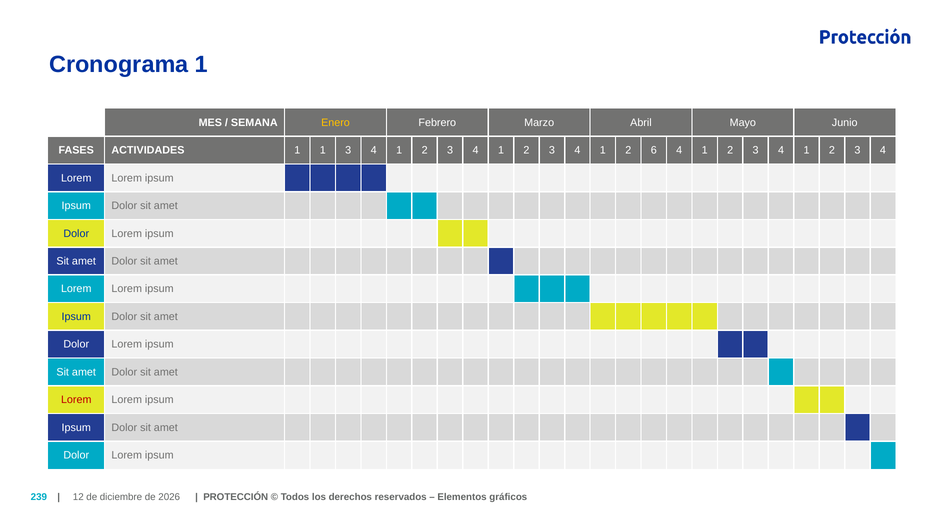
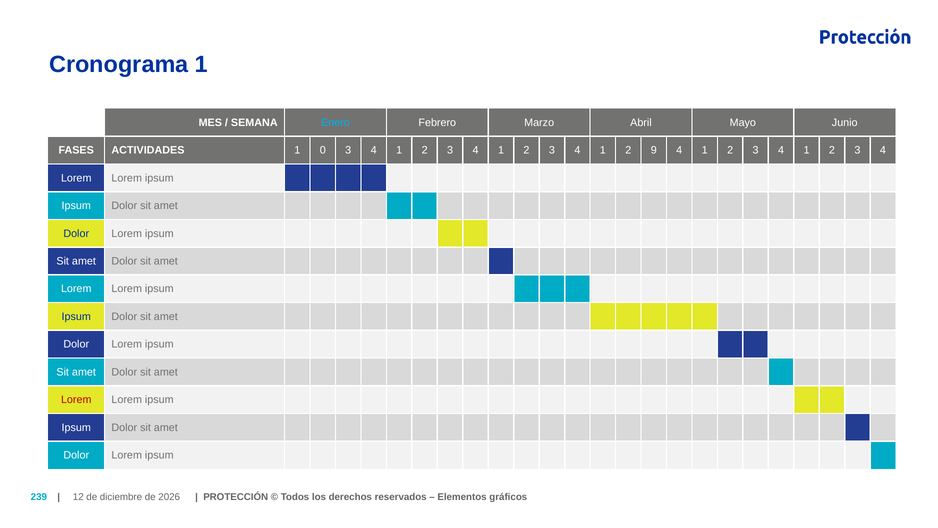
Enero colour: yellow -> light blue (335, 123)
1 1: 1 -> 0 (323, 150)
6: 6 -> 9 (654, 150)
